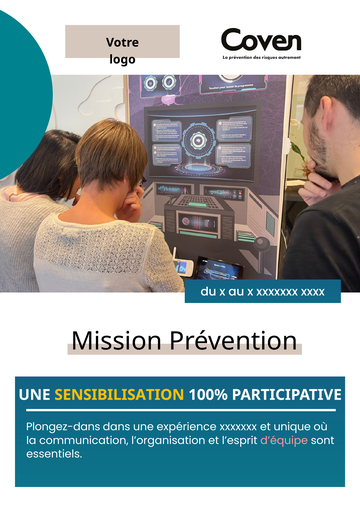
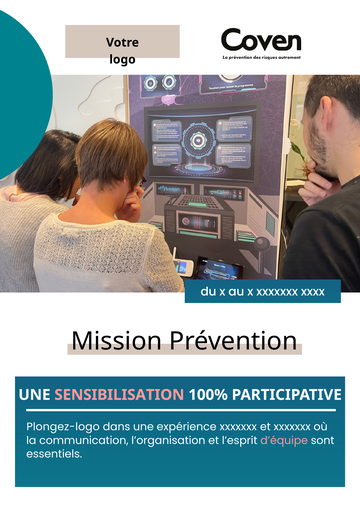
SENSIBILISATION colour: yellow -> pink (119, 395)
Plongez-dans: Plongez-dans -> Plongez-logo (63, 427)
et unique: unique -> xxxxxxx (292, 427)
